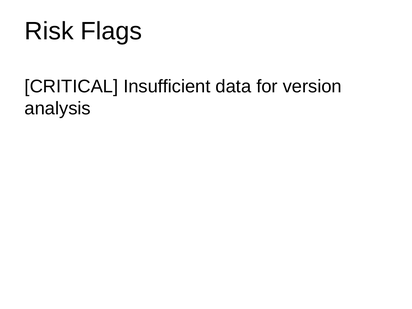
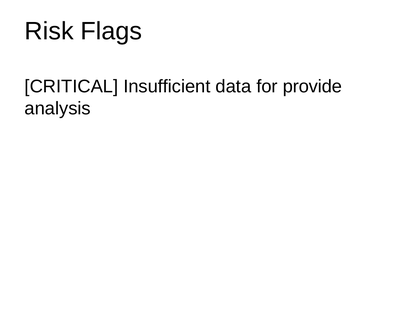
version: version -> provide (312, 86)
